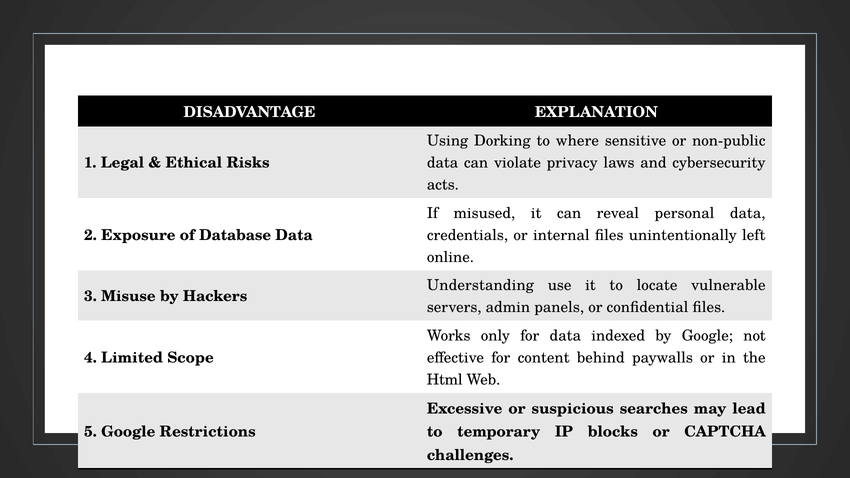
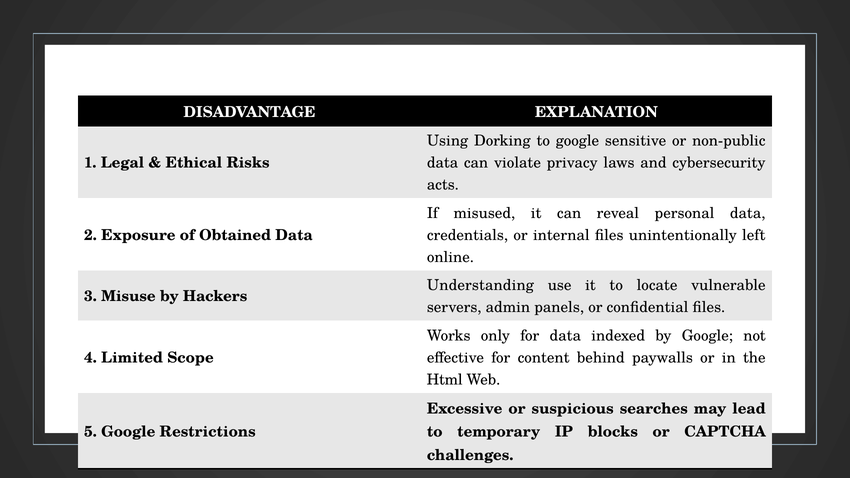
to where: where -> google (577, 141)
Database: Database -> Obtained (235, 235)
